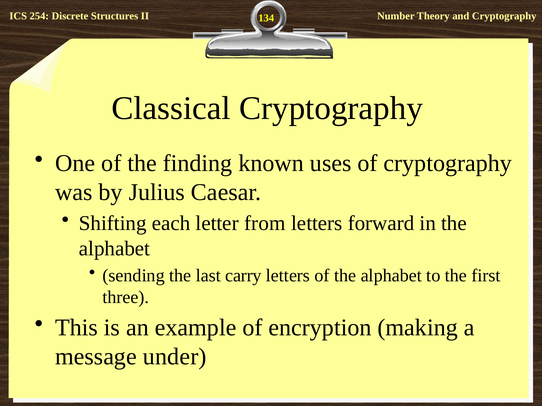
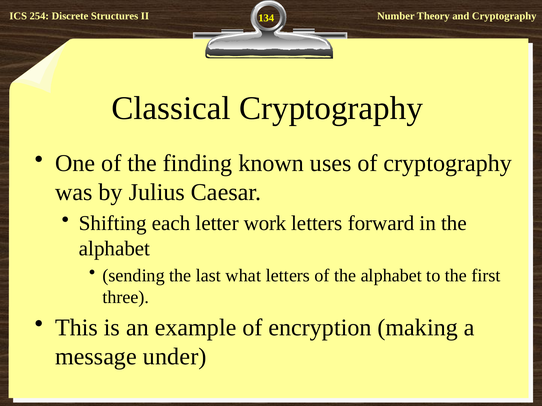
from: from -> work (265, 224)
carry: carry -> what (243, 276)
